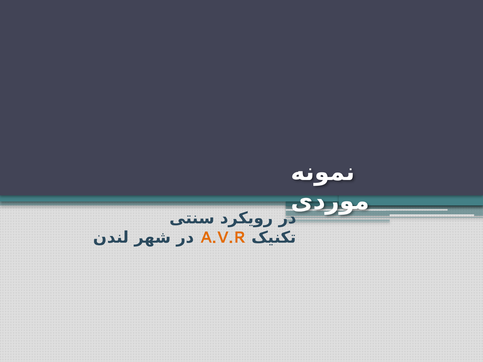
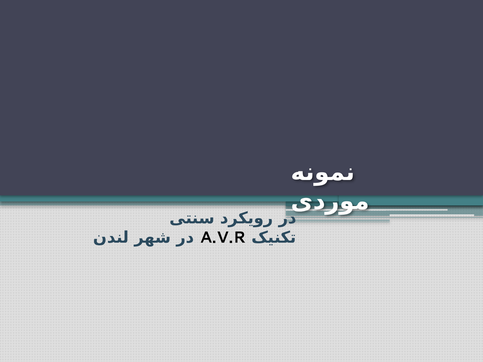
A.V.R colour: orange -> black (223, 238)
